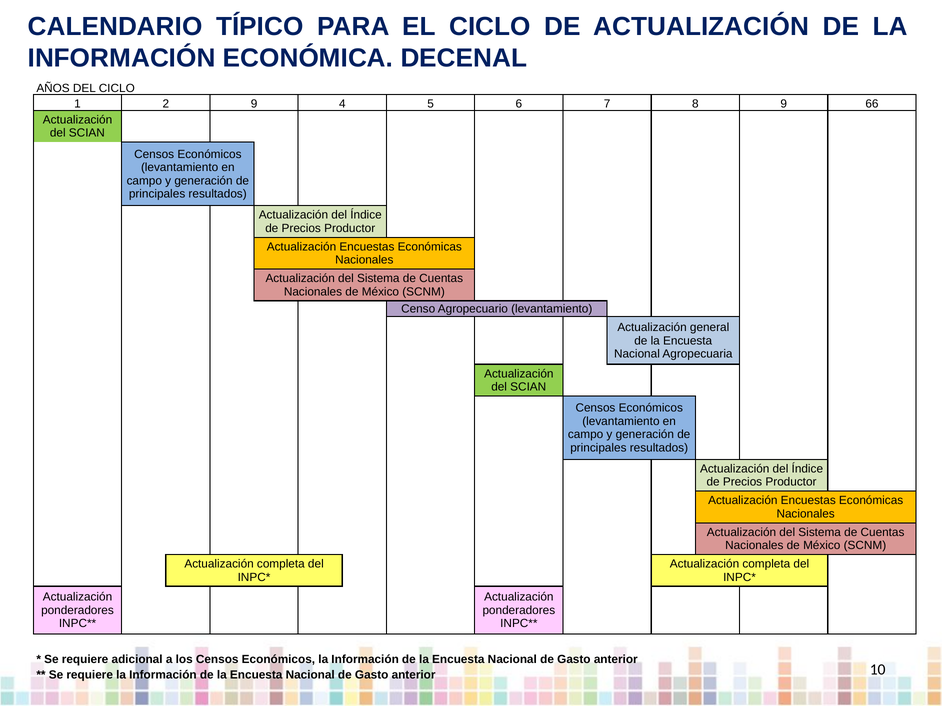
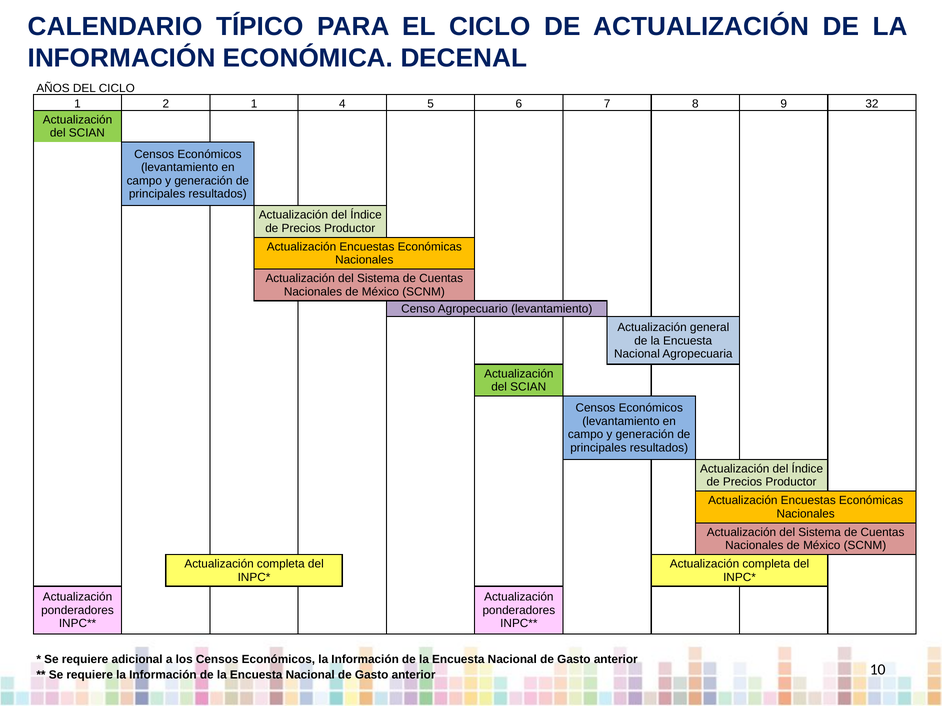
2 9: 9 -> 1 (254, 104)
66: 66 -> 32 (872, 104)
